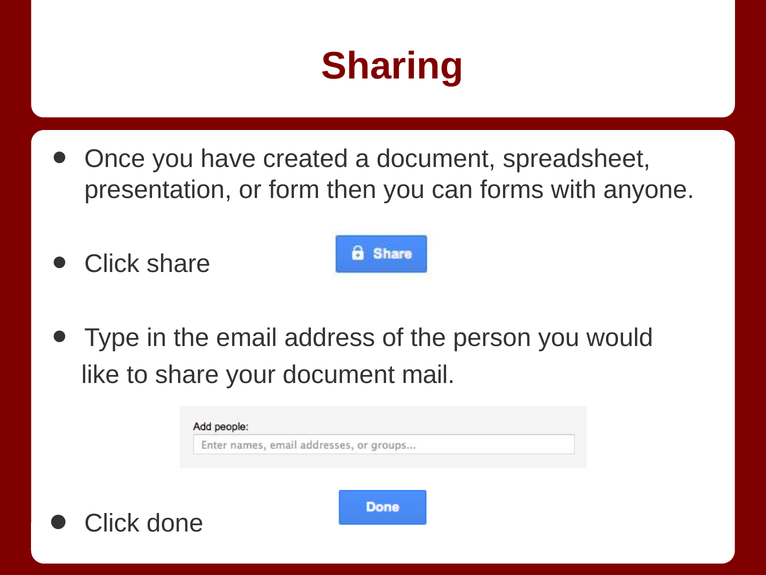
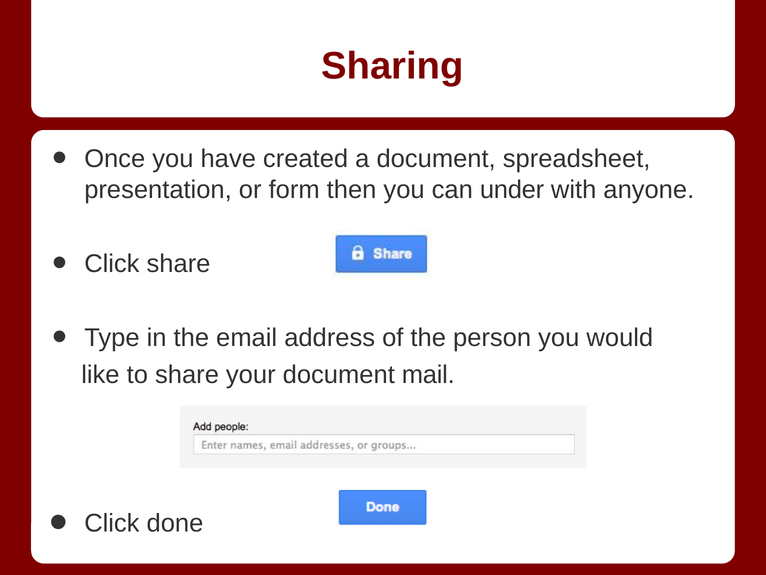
forms: forms -> under (512, 189)
